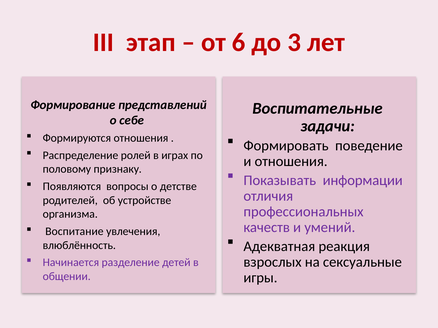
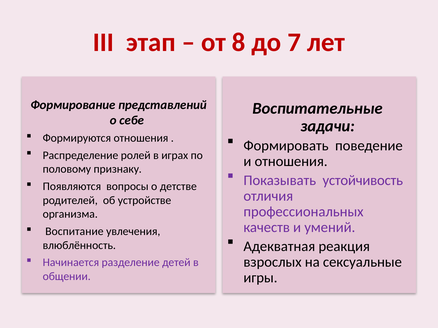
6: 6 -> 8 (239, 42)
3: 3 -> 7 (294, 42)
информации: информации -> устойчивость (363, 181)
